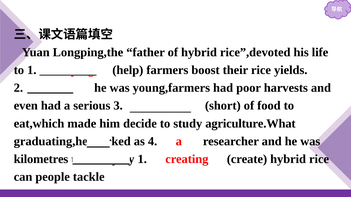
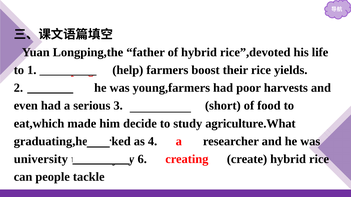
kilometres: kilometres -> university (41, 159)
1: 1 -> 6 (142, 159)
